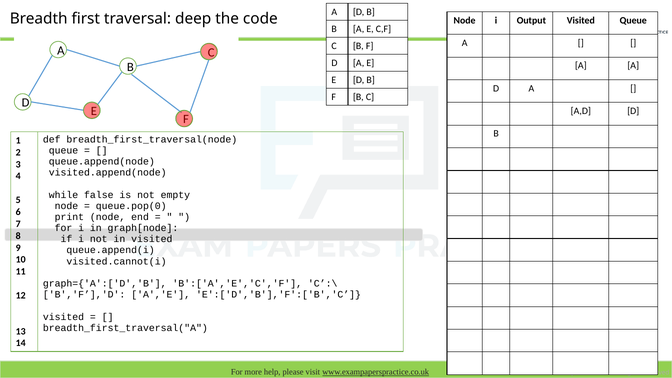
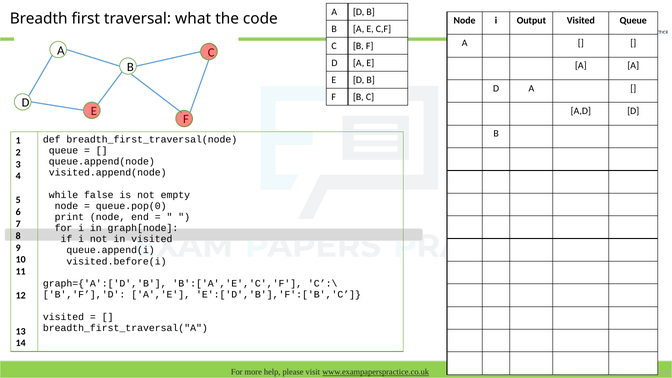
deep: deep -> what (193, 19)
visited.cannot(i: visited.cannot(i -> visited.before(i (116, 261)
